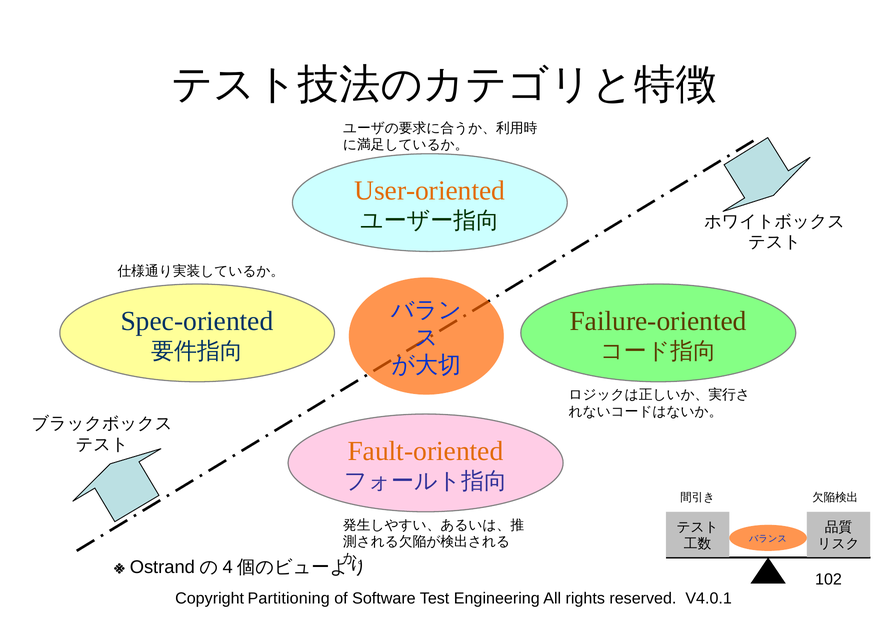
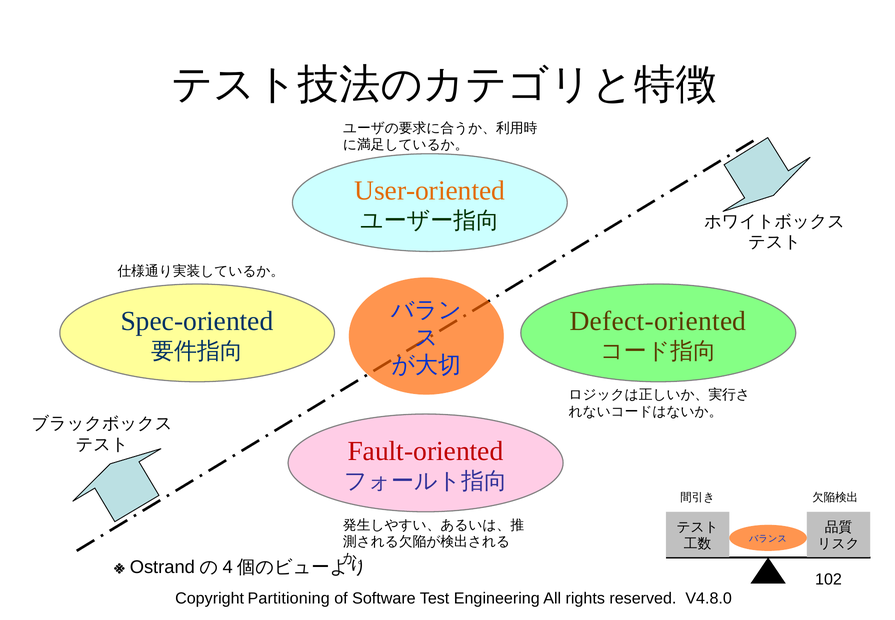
Failure-oriented: Failure-oriented -> Defect-oriented (658, 321)
Fault-oriented colour: orange -> red (426, 451)
V4.0.1: V4.0.1 -> V4.8.0 (709, 598)
